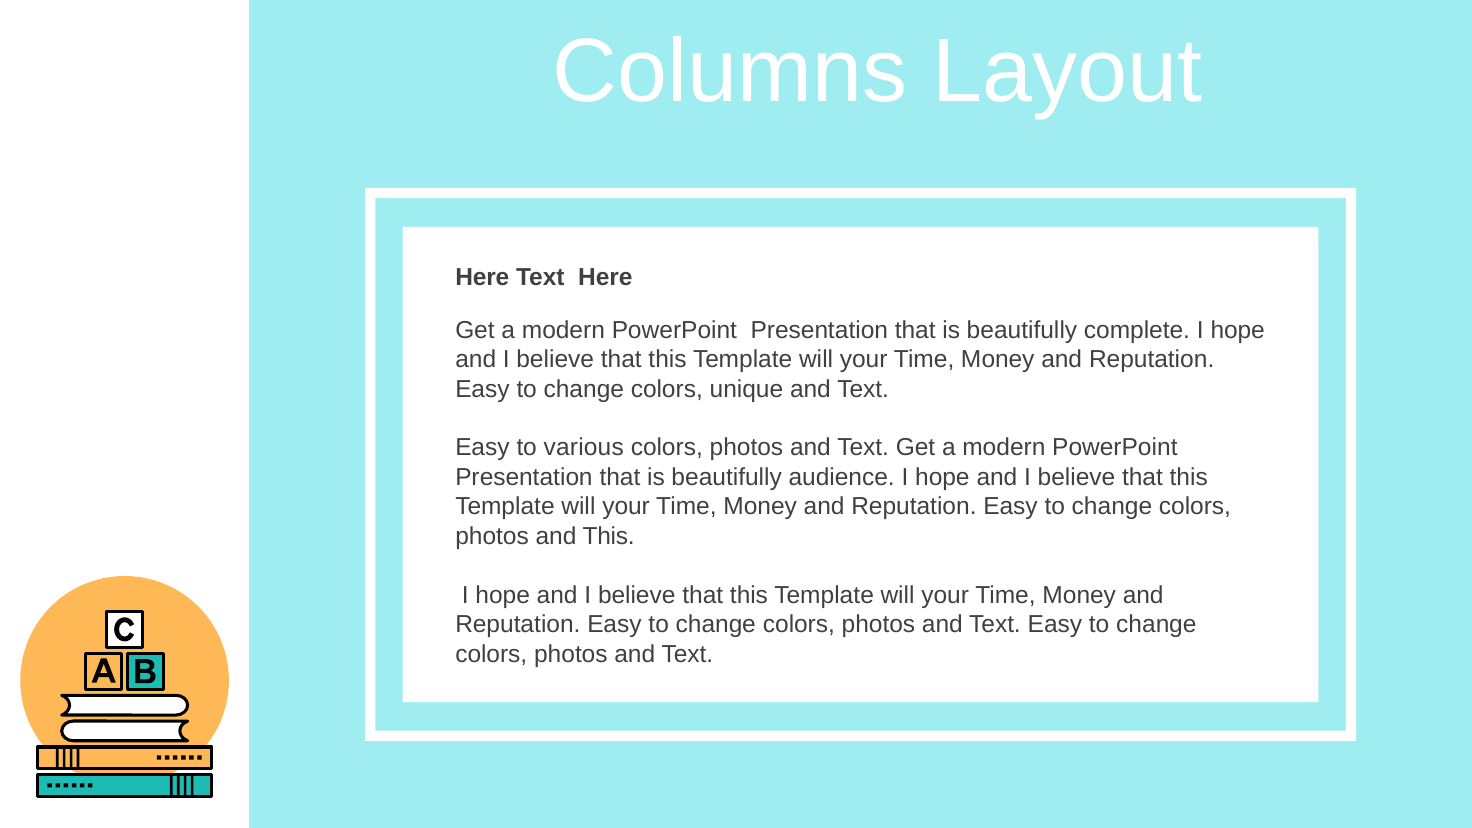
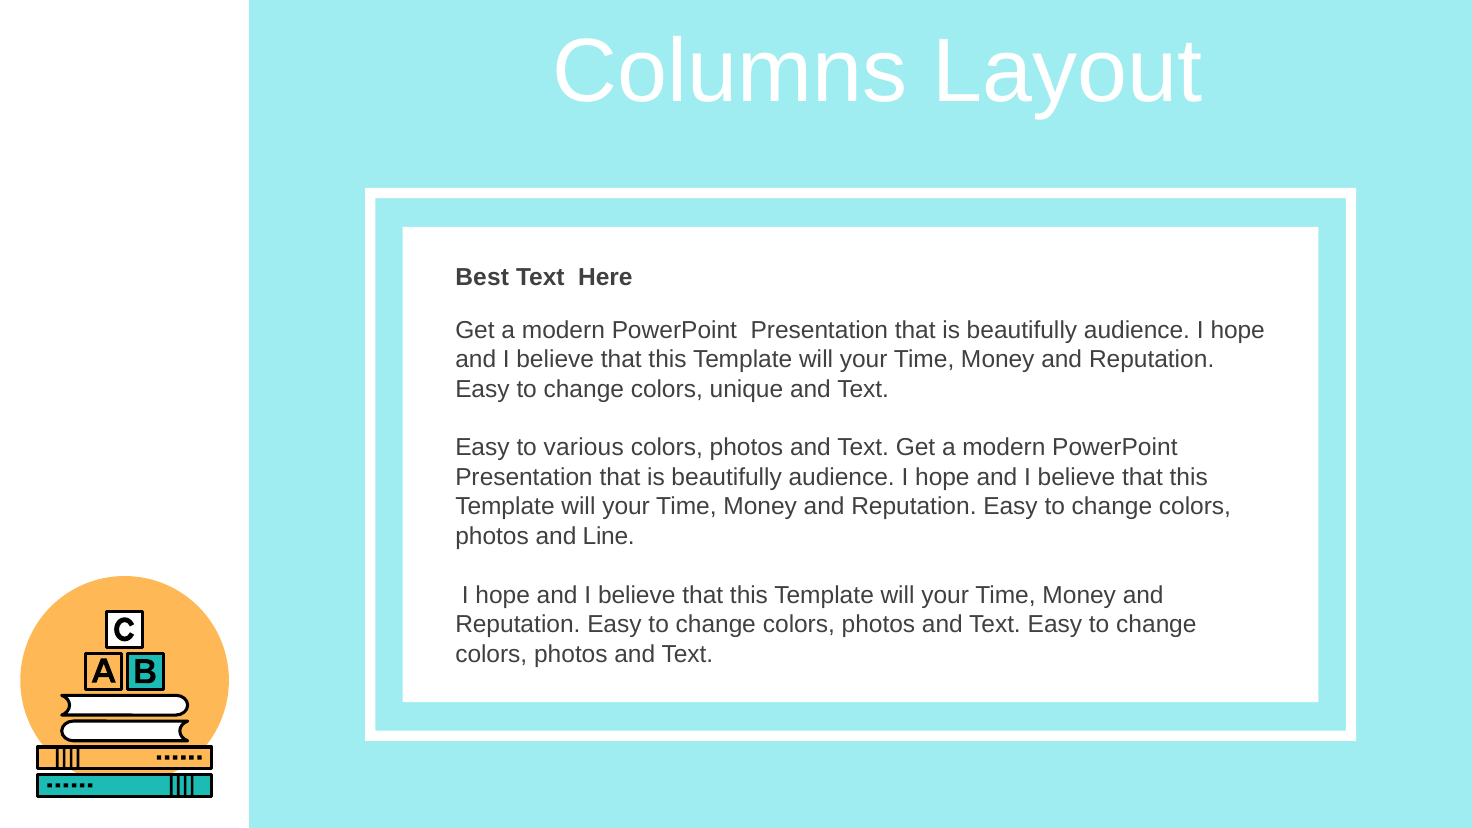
Here: Here -> Best (482, 278)
complete: complete -> audience (1137, 330)
and This: This -> Line (609, 536)
